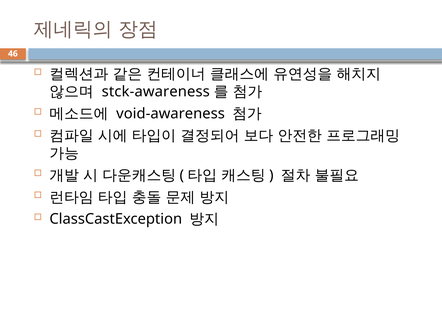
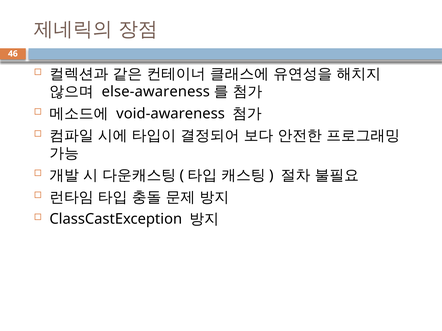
stck-awareness: stck-awareness -> else-awareness (156, 92)
